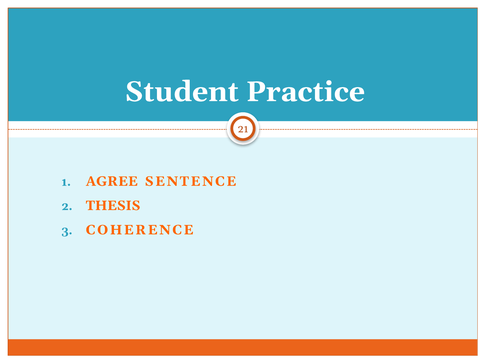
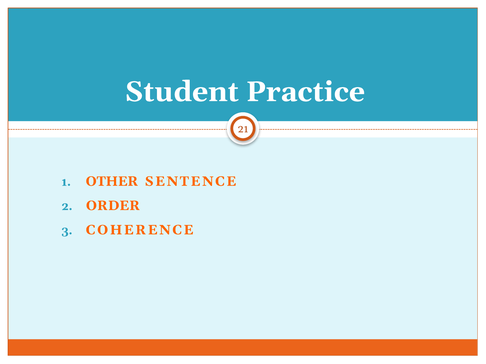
AGREE: AGREE -> OTHER (112, 182)
THESIS: THESIS -> ORDER (113, 206)
